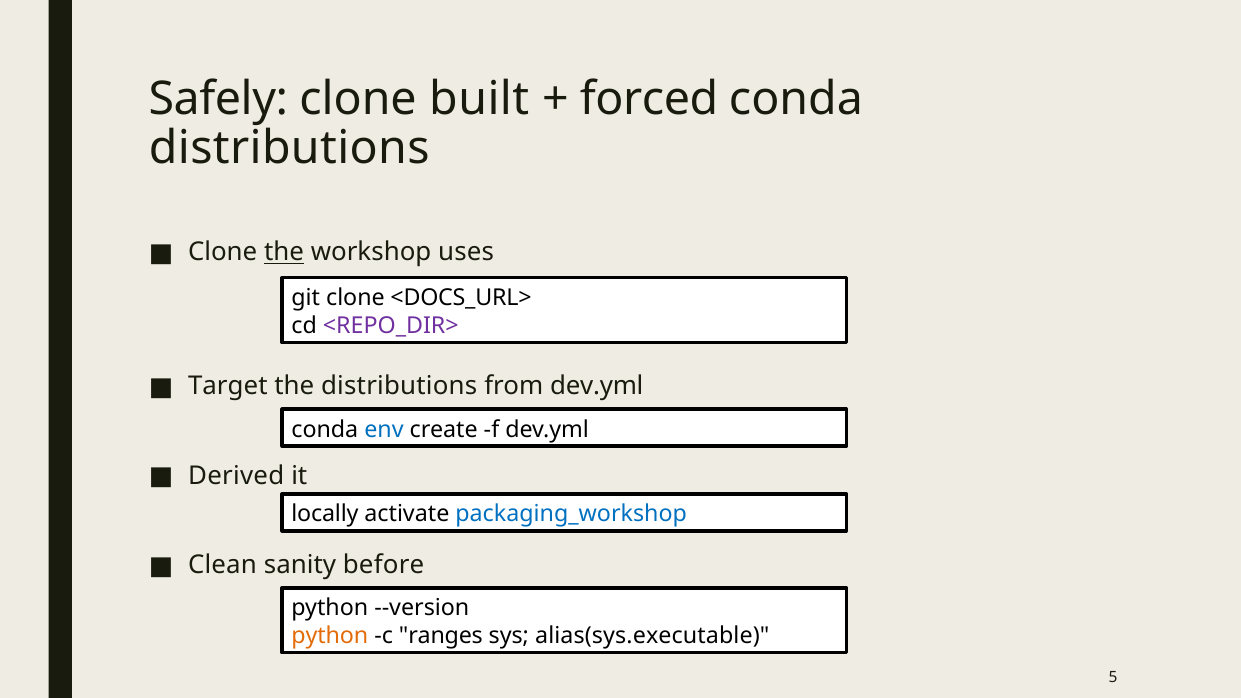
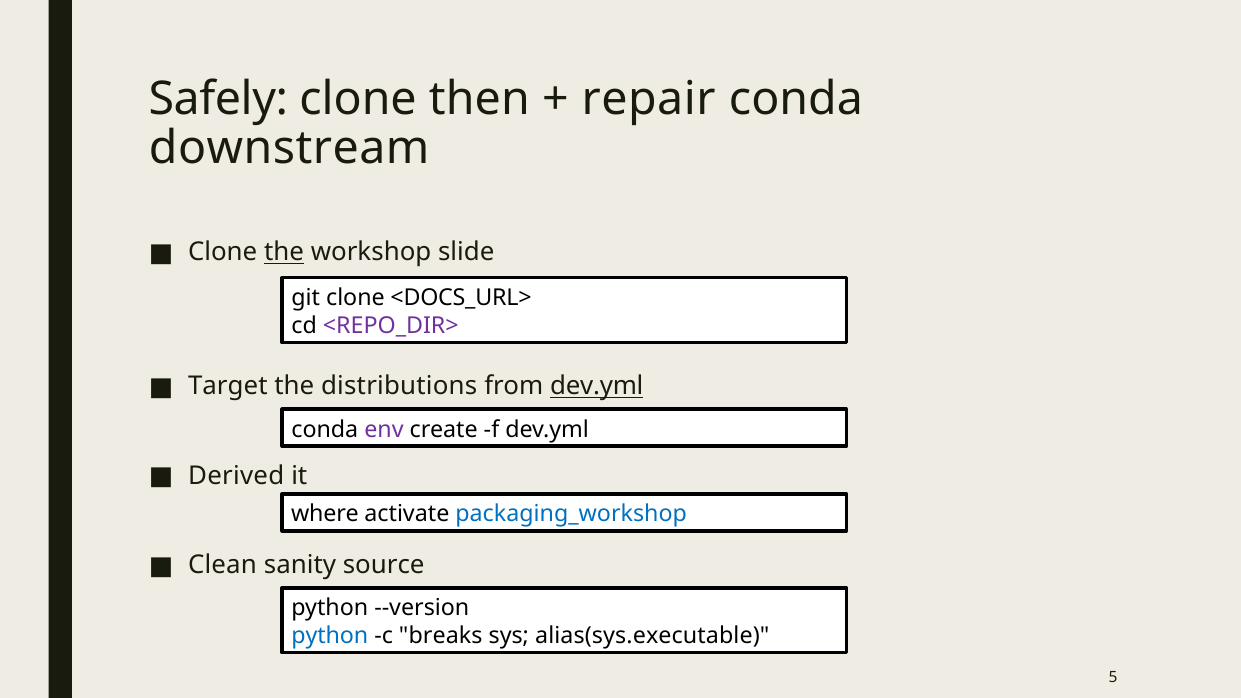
built: built -> then (479, 99)
forced: forced -> repair (649, 99)
distributions: distributions -> downstream (289, 149)
uses: uses -> slide (466, 252)
dev.yml underline: none -> present (597, 386)
env colour: blue -> purple (384, 429)
locally: locally -> where (325, 514)
before: before -> source (384, 565)
python colour: orange -> blue (330, 636)
ranges: ranges -> breaks (441, 636)
